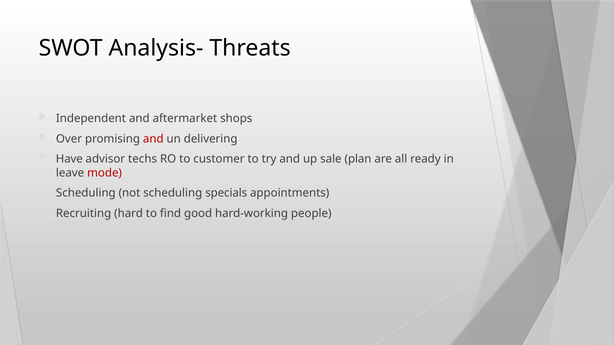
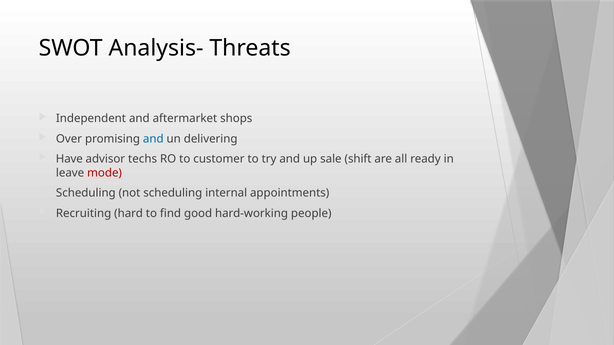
and colour: red -> blue (153, 139)
plan: plan -> shift (358, 159)
specials: specials -> internal (226, 193)
